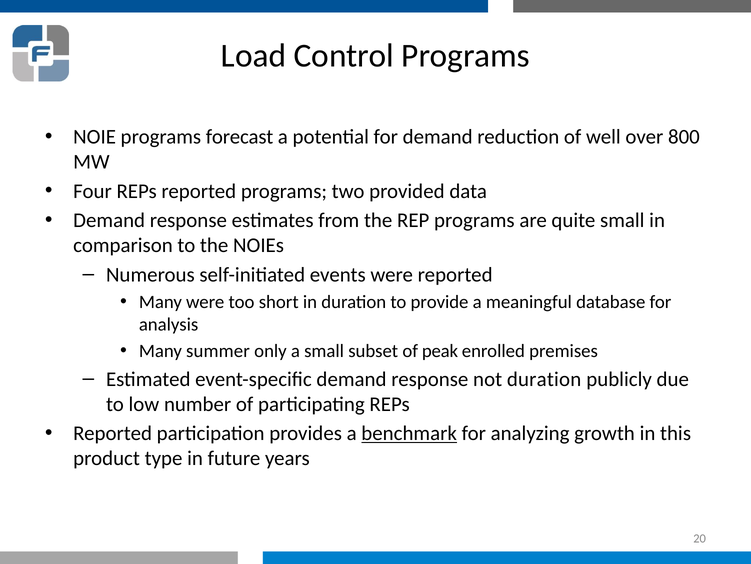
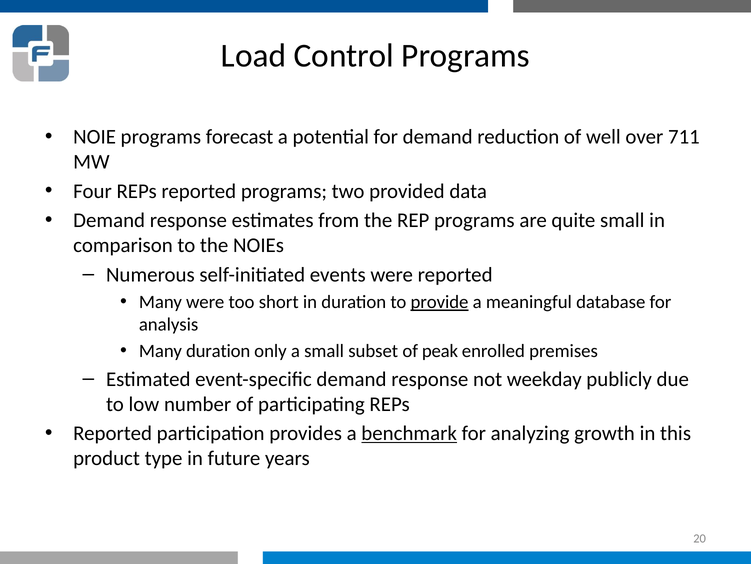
800: 800 -> 711 (684, 137)
provide underline: none -> present (439, 302)
Many summer: summer -> duration (218, 351)
not duration: duration -> weekday (544, 379)
